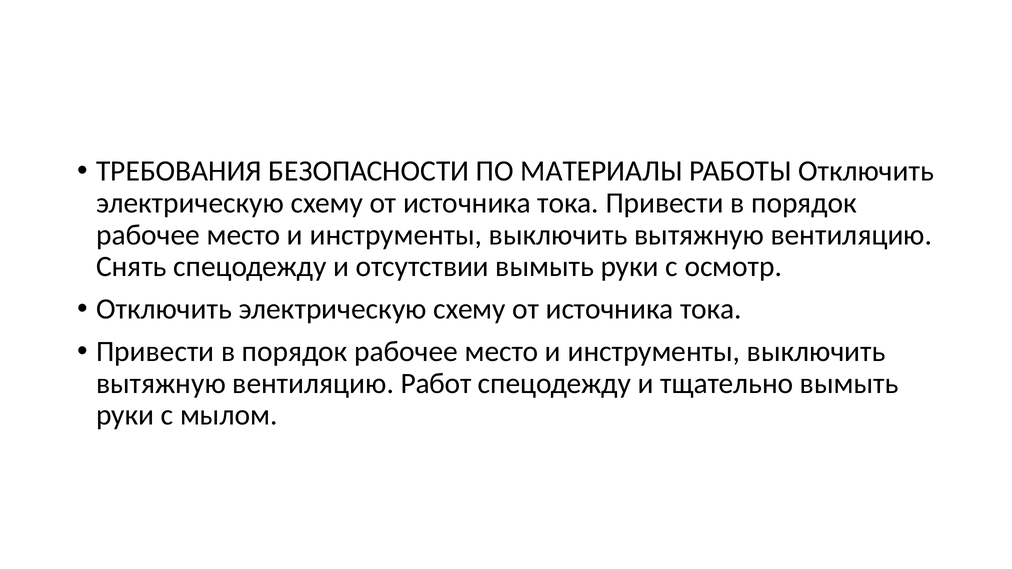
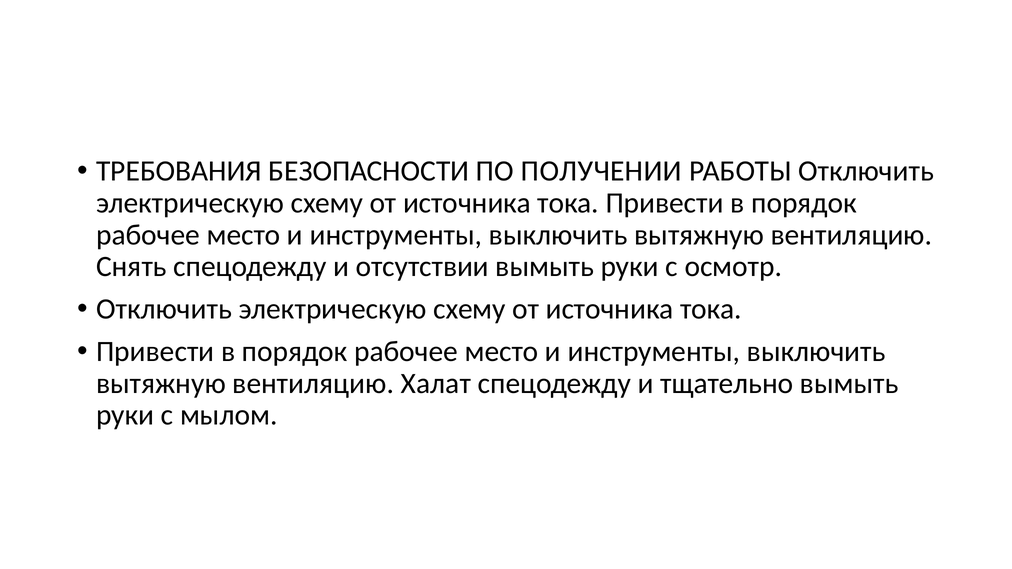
МАТЕРИАЛЫ: МАТЕРИАЛЫ -> ПОЛУЧЕНИИ (601, 171)
Работ: Работ -> Халат (436, 383)
